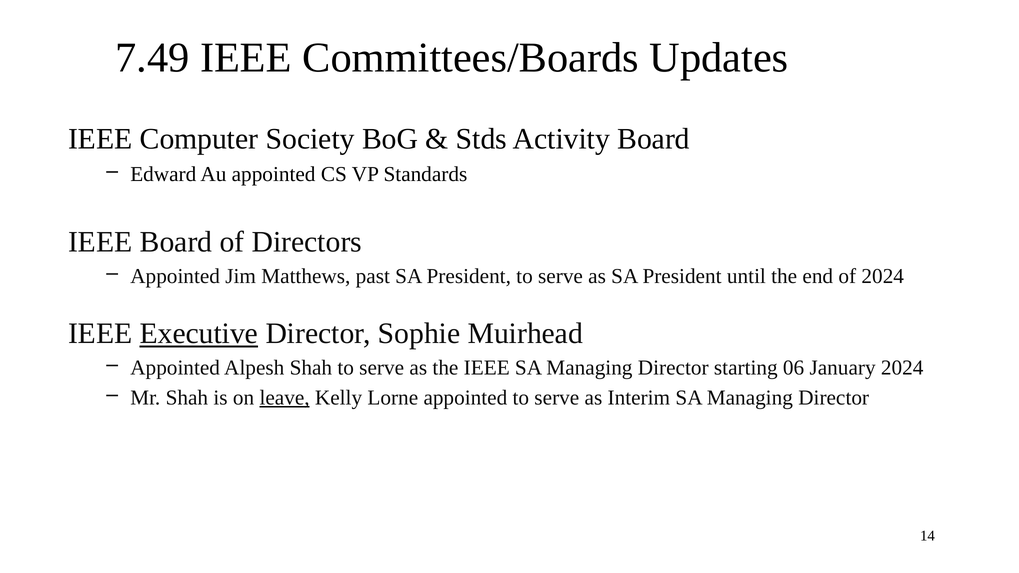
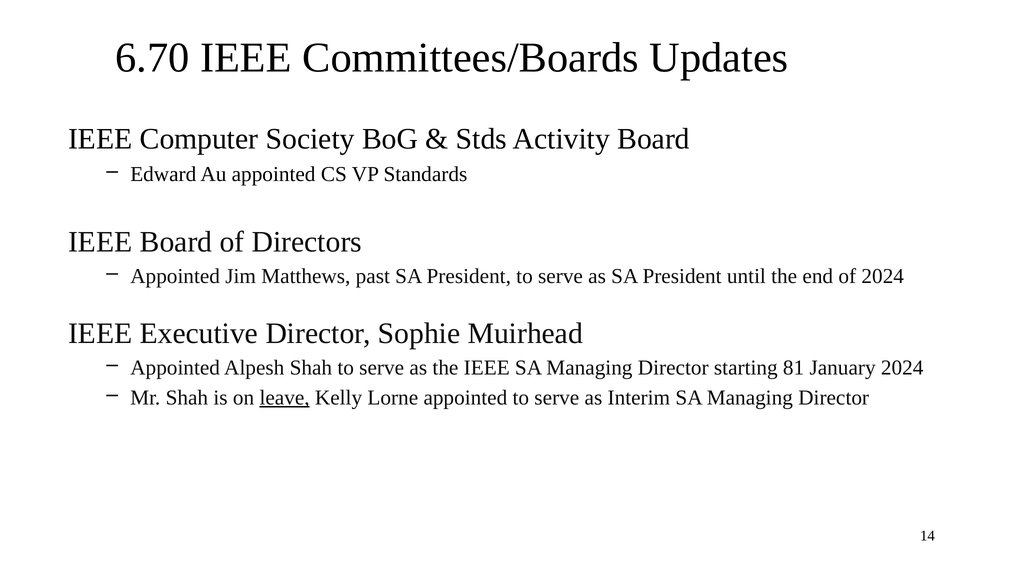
7.49: 7.49 -> 6.70 (152, 58)
Executive underline: present -> none (199, 334)
06: 06 -> 81 (794, 368)
